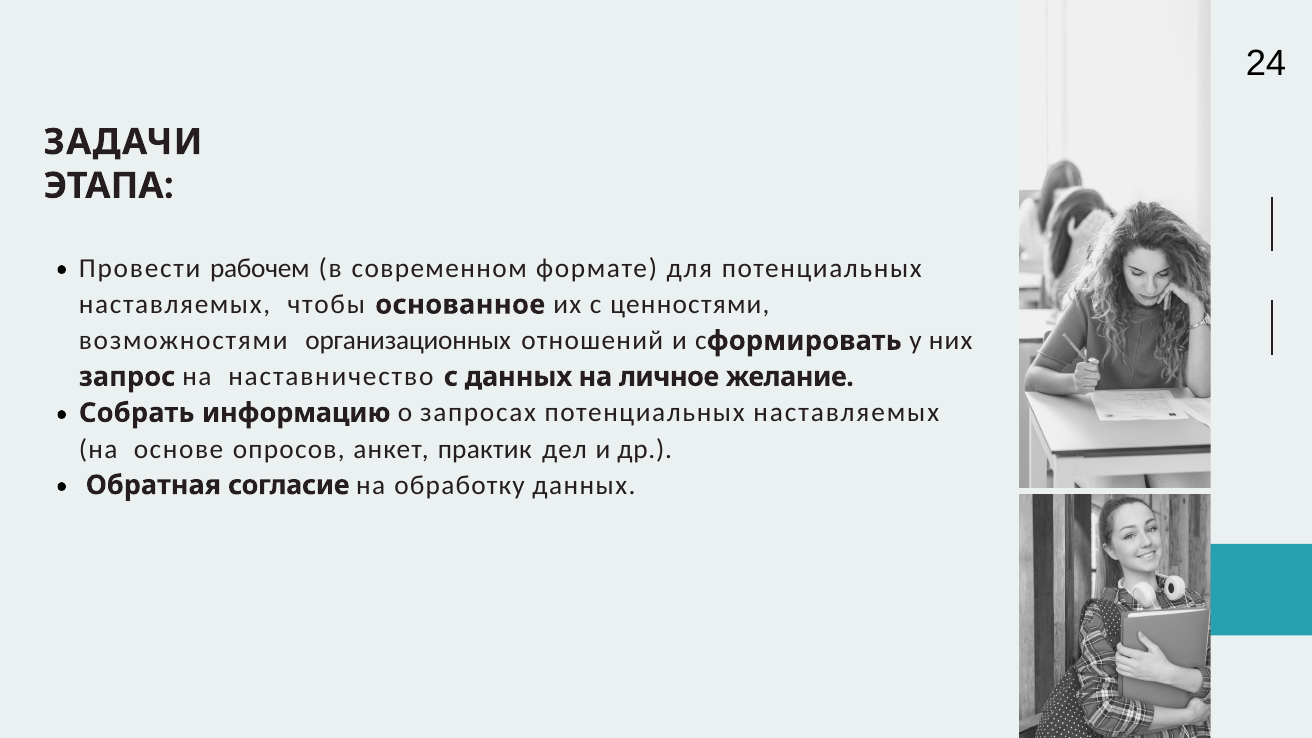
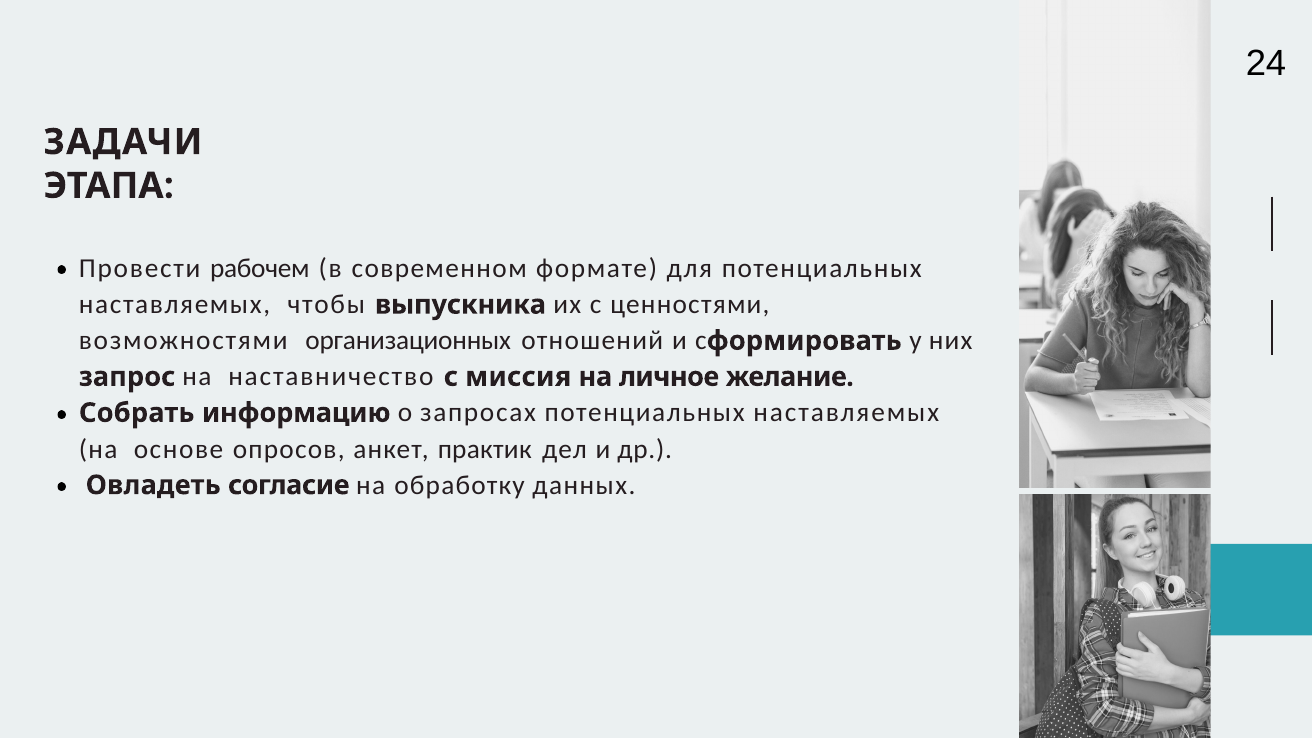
основанное: основанное -> выпускника (460, 305)
с данных: данных -> миссия (518, 377)
Обратная: Обратная -> Овладеть (153, 485)
